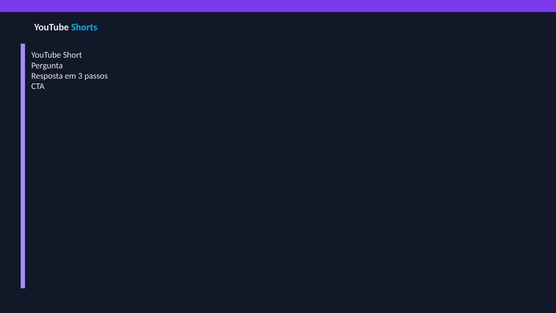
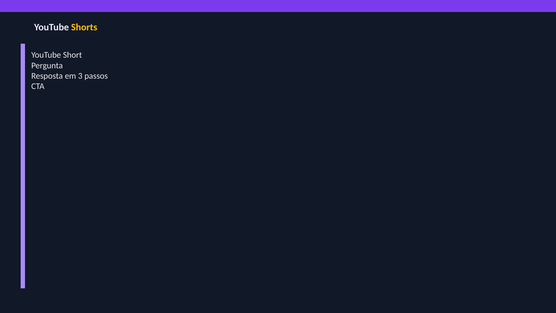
Shorts colour: light blue -> yellow (84, 27)
